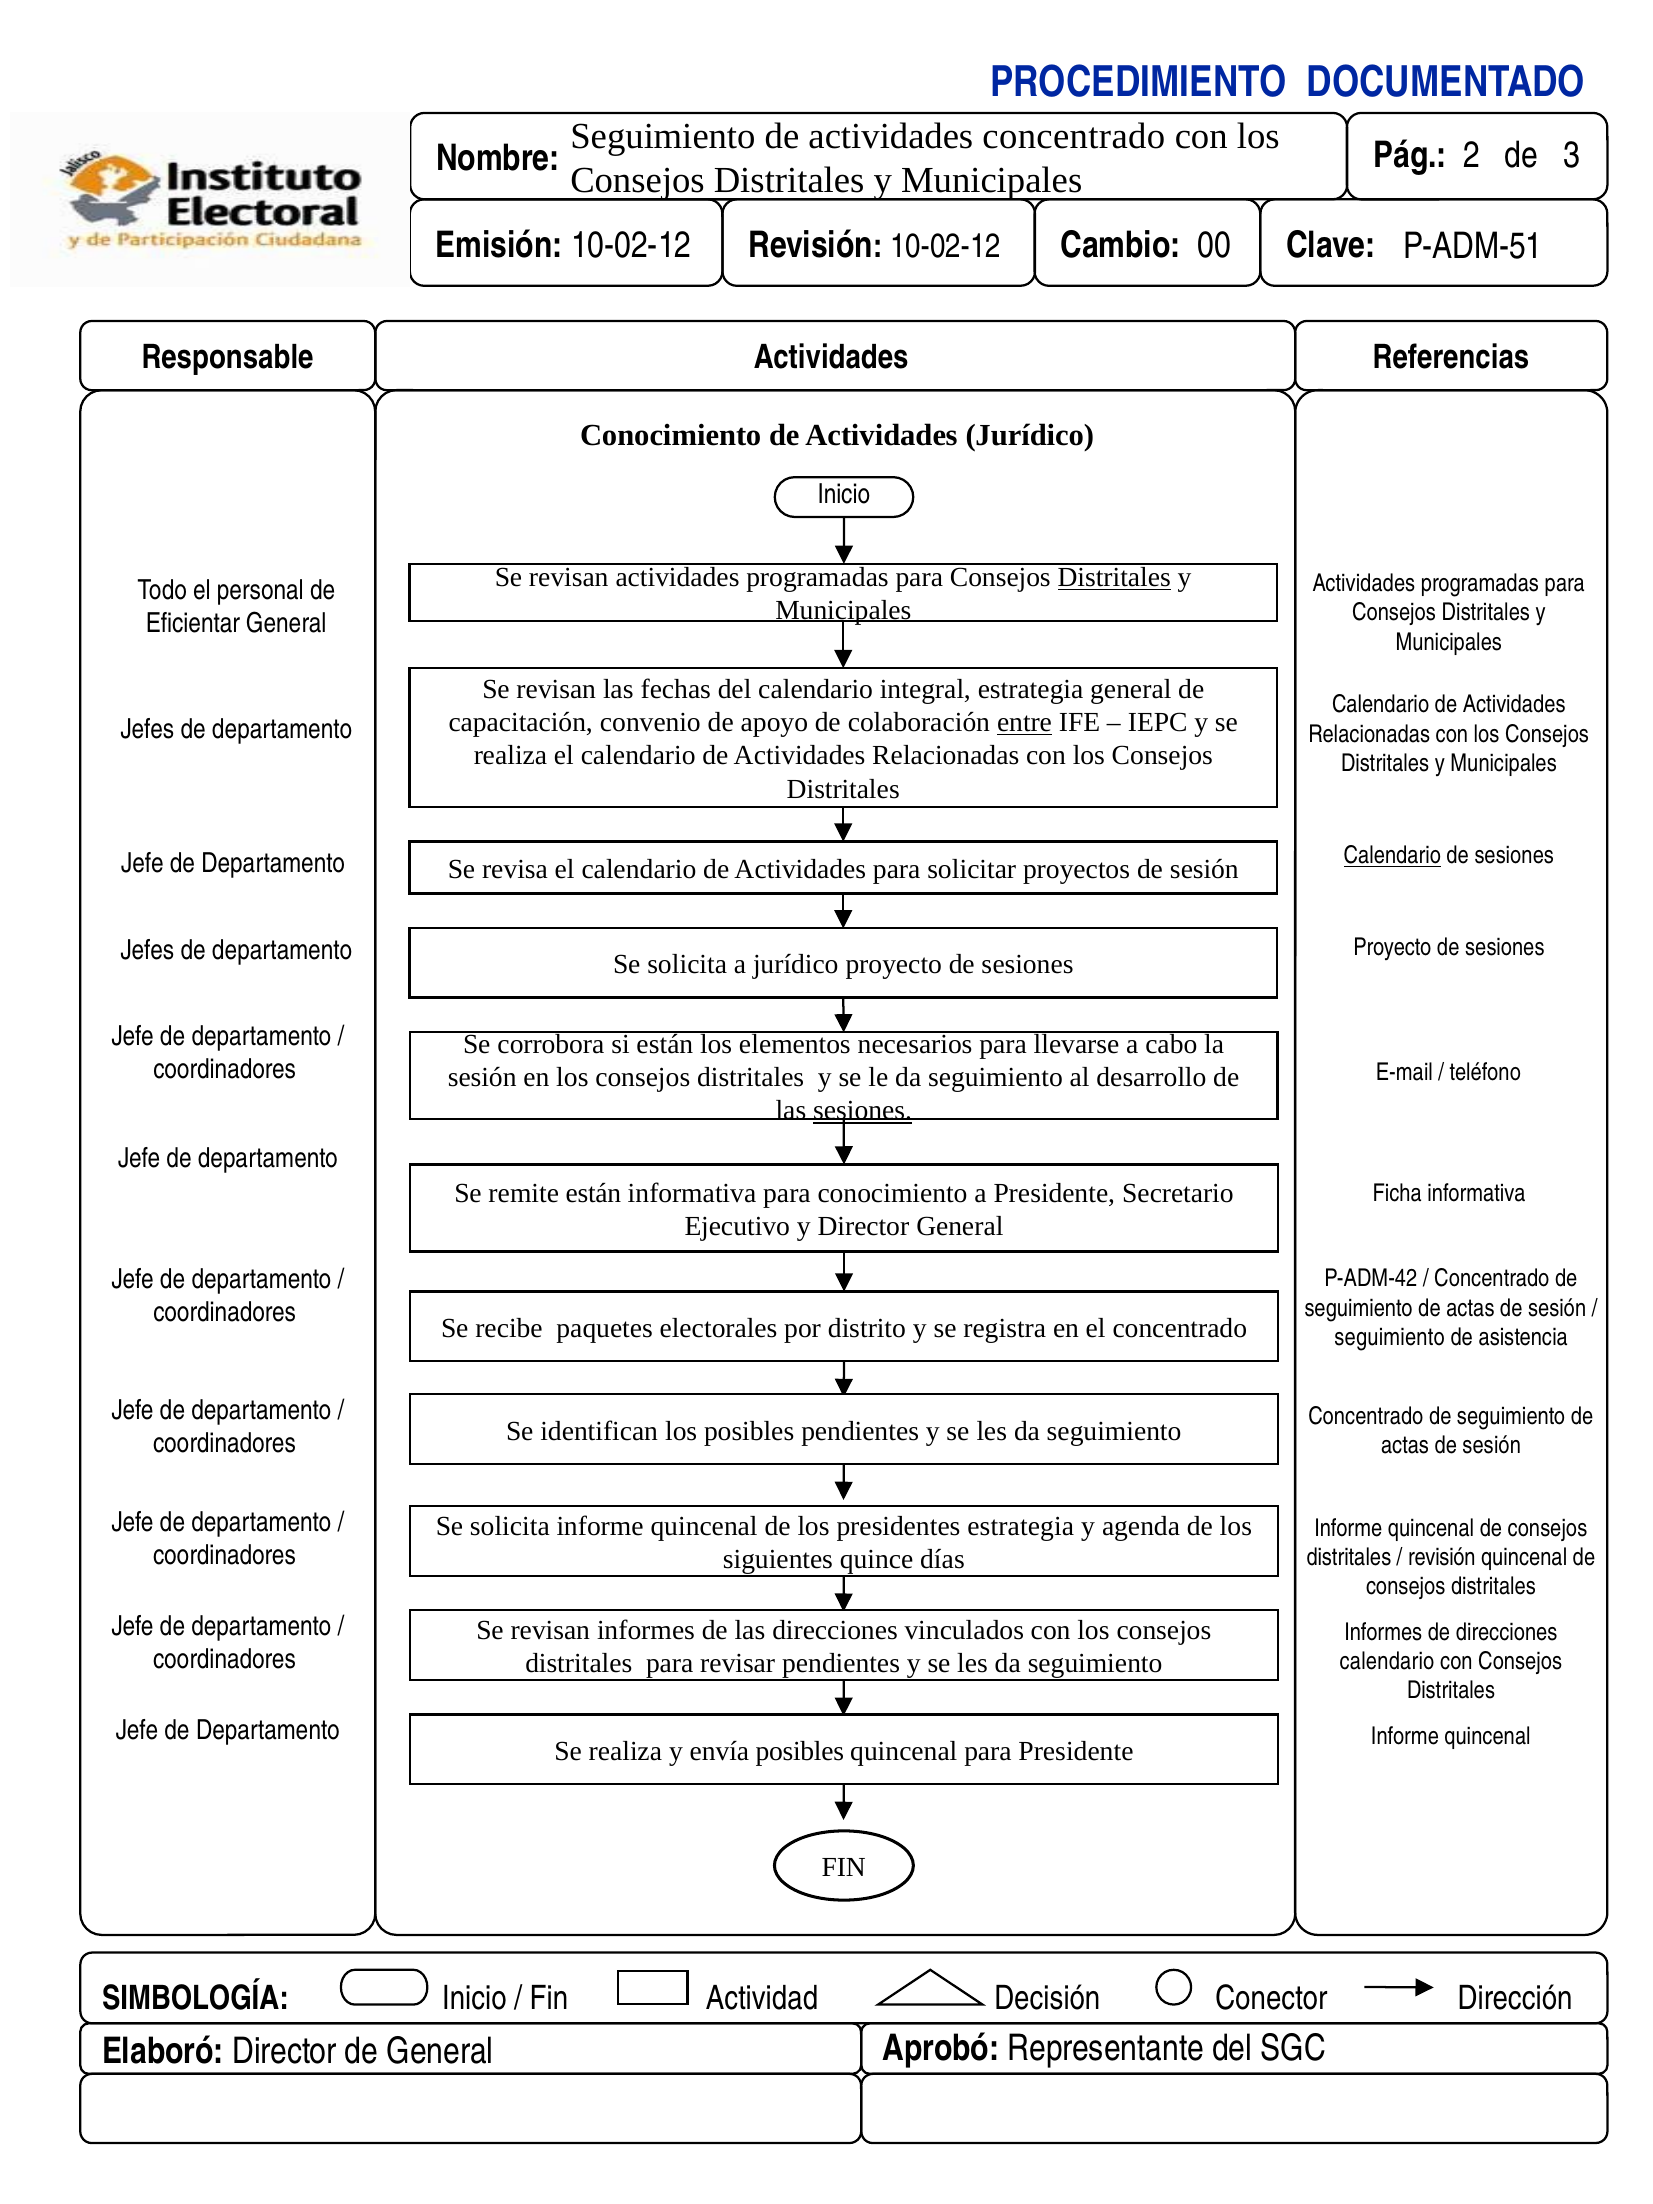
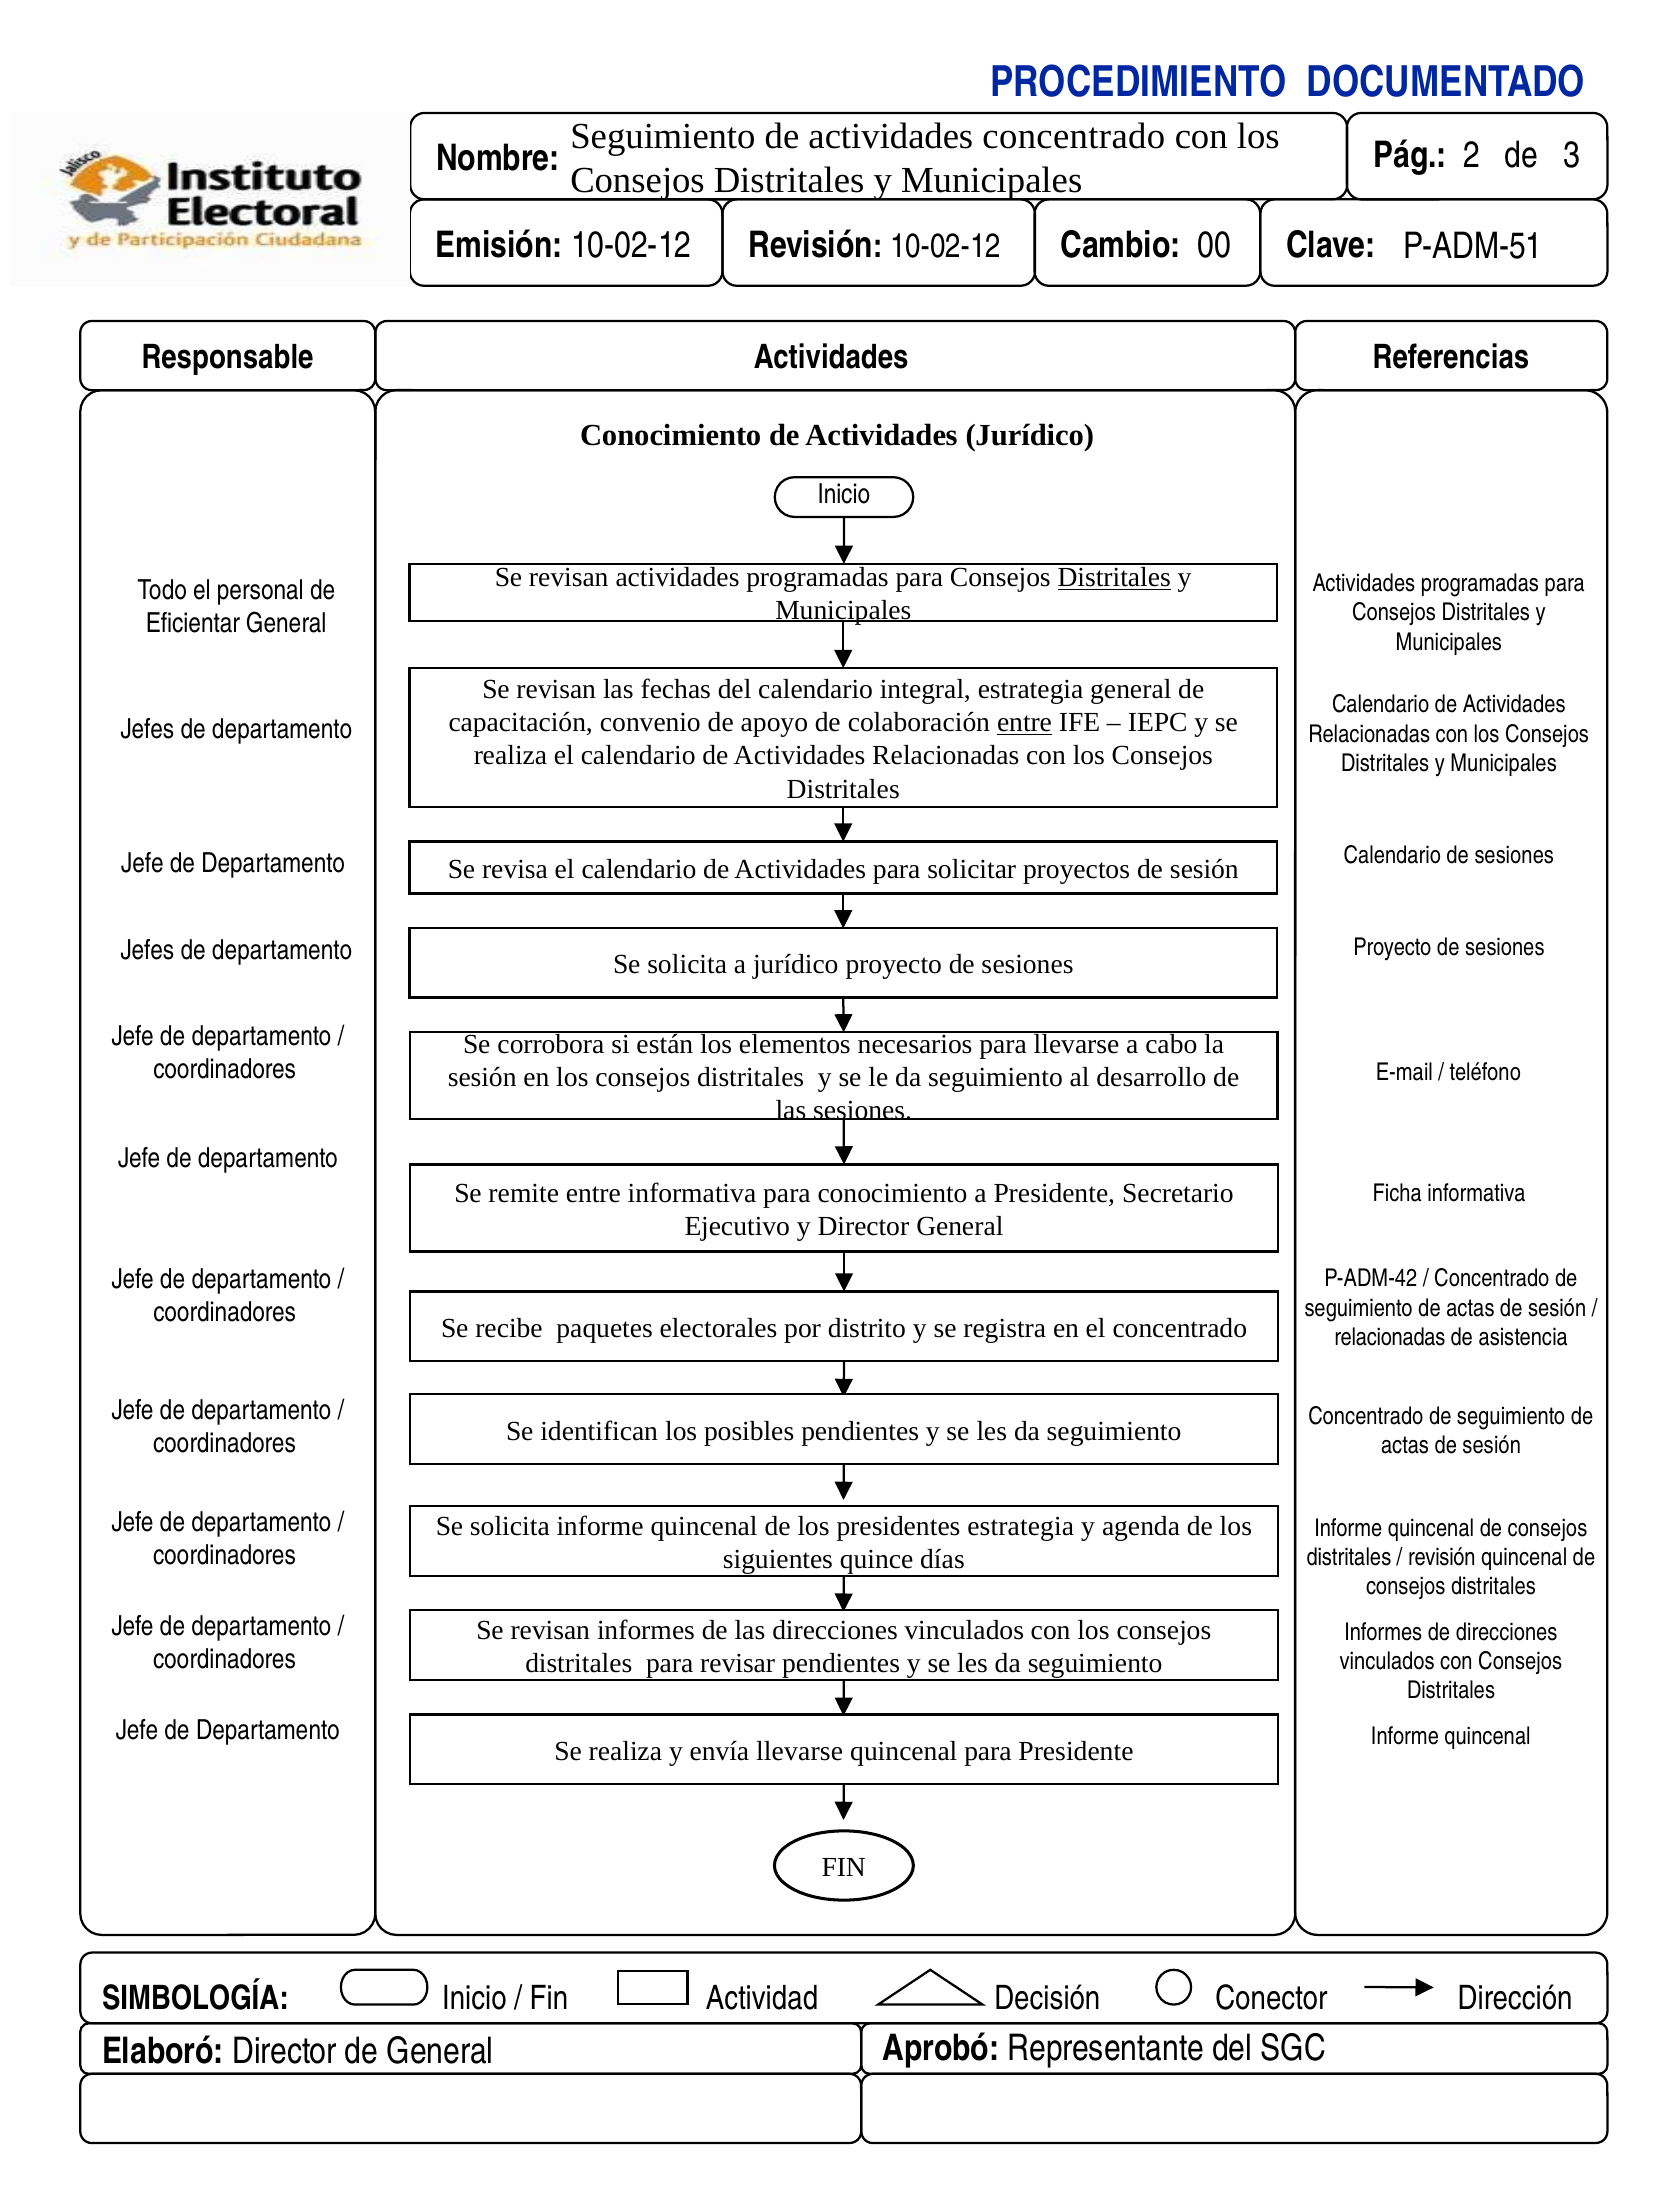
Calendario underline: present -> none (1392, 856)
sesiones underline: present -> none (863, 1111)
remite están: están -> entre (593, 1193)
seguimiento: seguimiento -> relacionadas (1390, 1337)
calendario: calendario -> vinculados (1387, 1661)
envía posibles: posibles -> llevarse (800, 1751)
